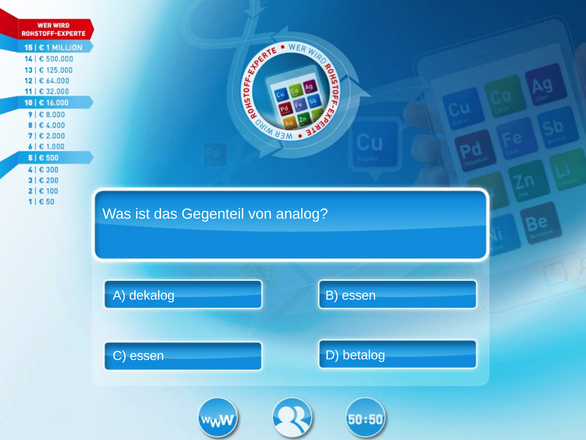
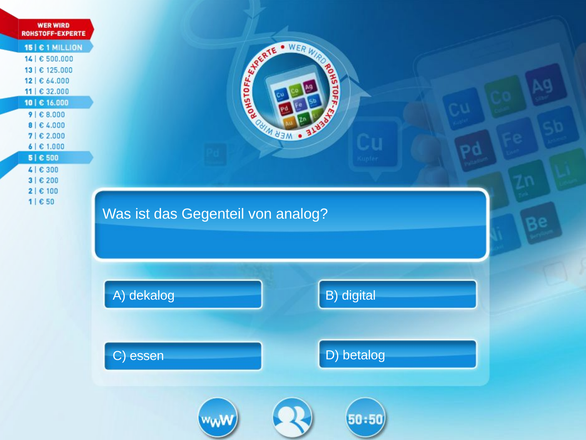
B essen: essen -> digital (359, 295)
